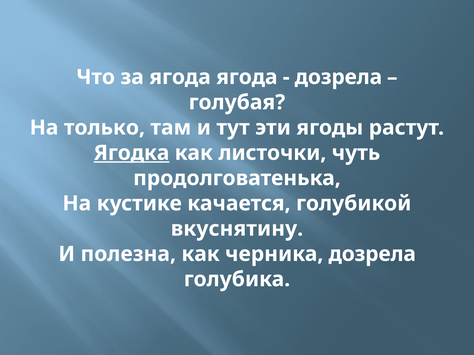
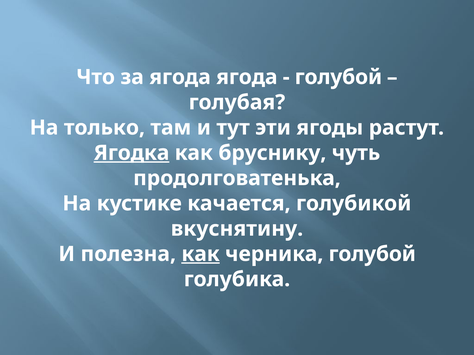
дозрела: дозрела -> голубой (338, 77)
листочки: листочки -> бруснику (272, 153)
как underline: none -> present (201, 254)
черника дозрела: дозрела -> голубой (372, 254)
